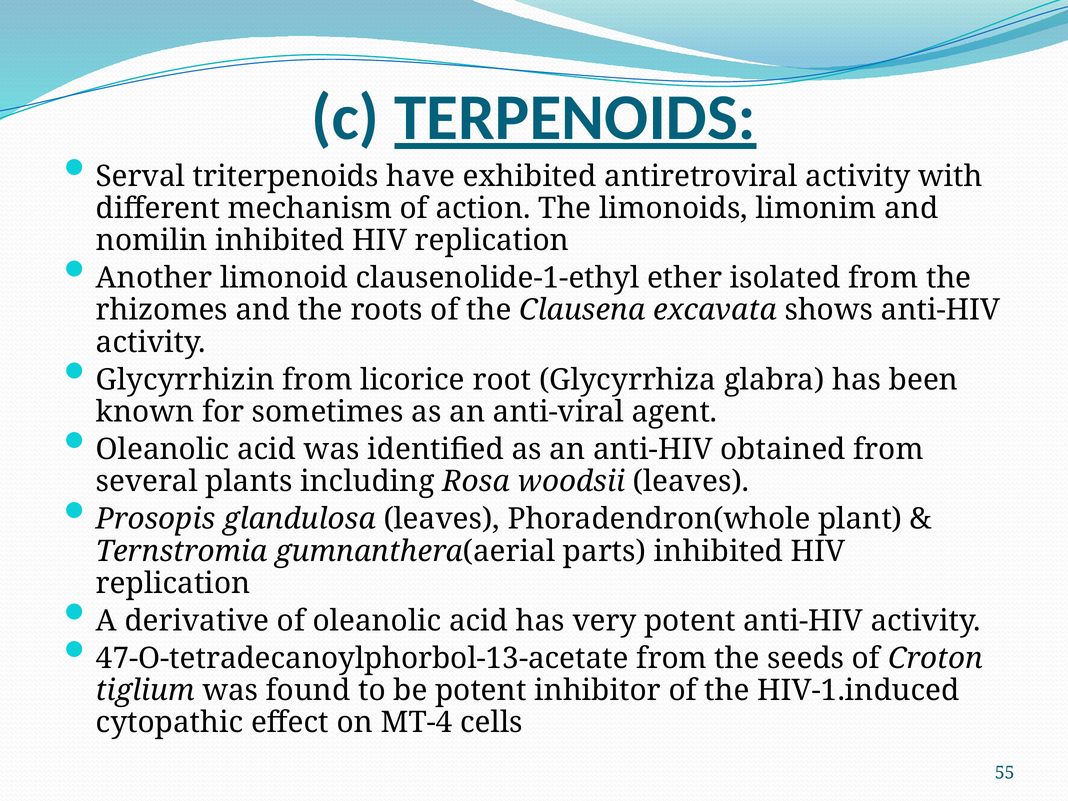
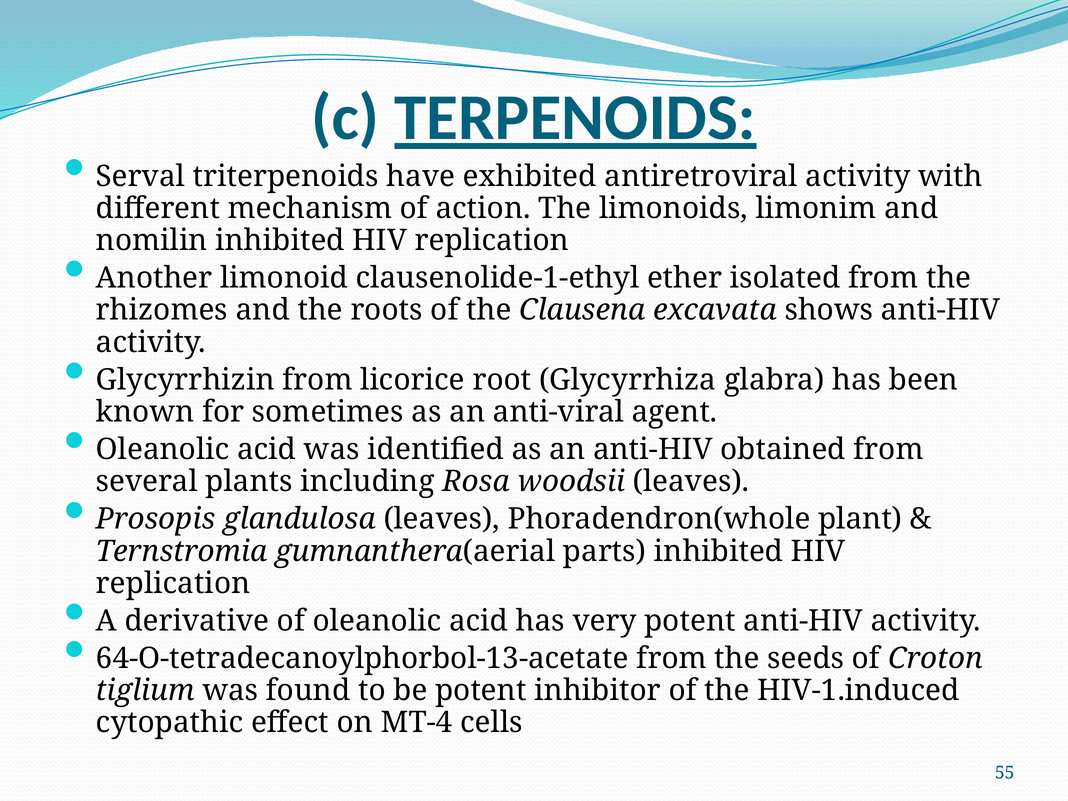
47-O-tetradecanoylphorbol-13-acetate: 47-O-tetradecanoylphorbol-13-acetate -> 64-O-tetradecanoylphorbol-13-acetate (362, 659)
